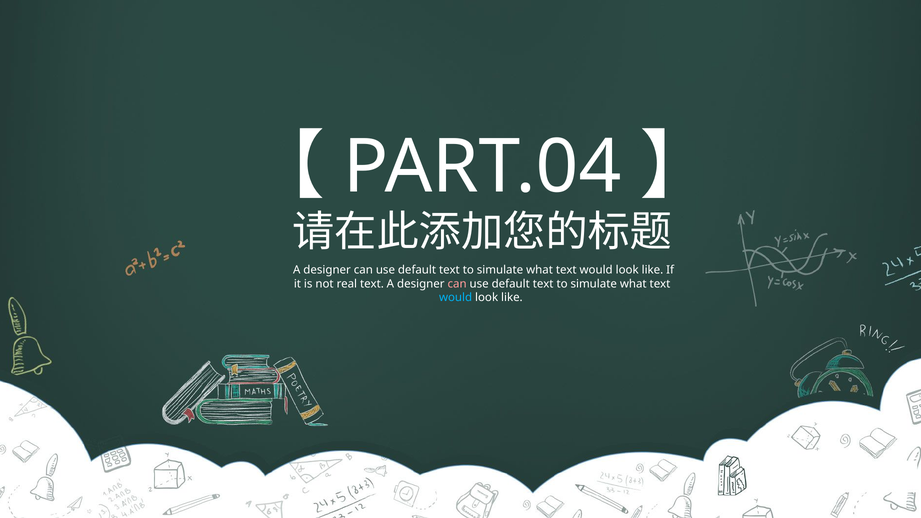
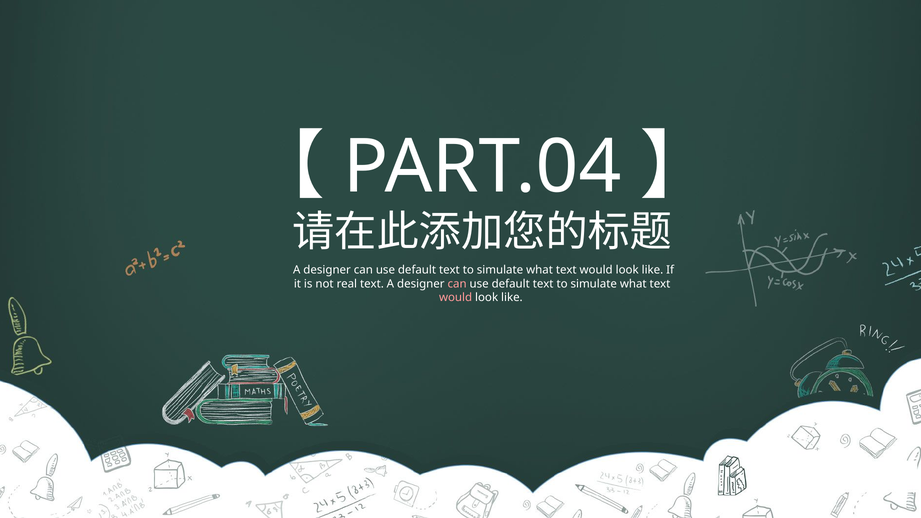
would colour: light blue -> pink (456, 298)
